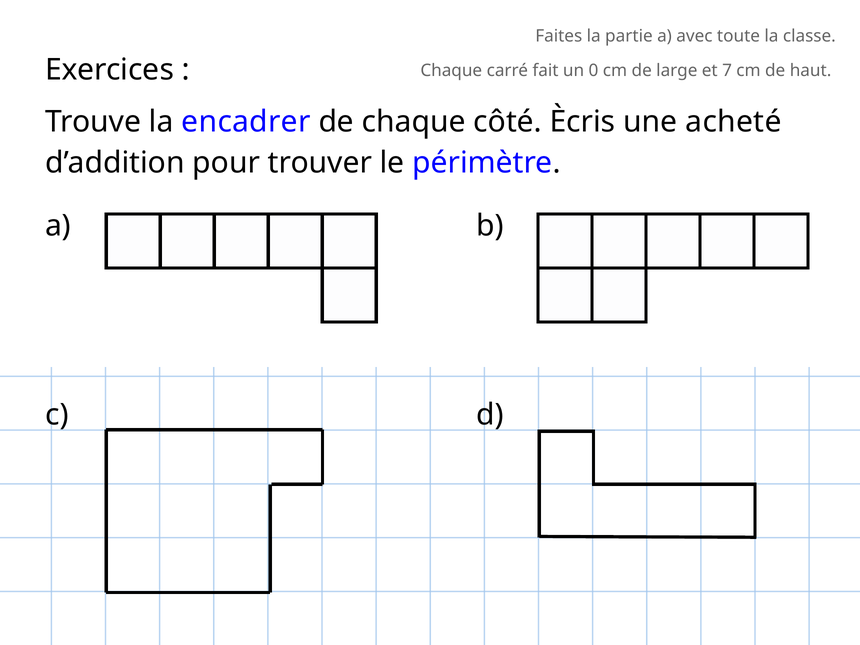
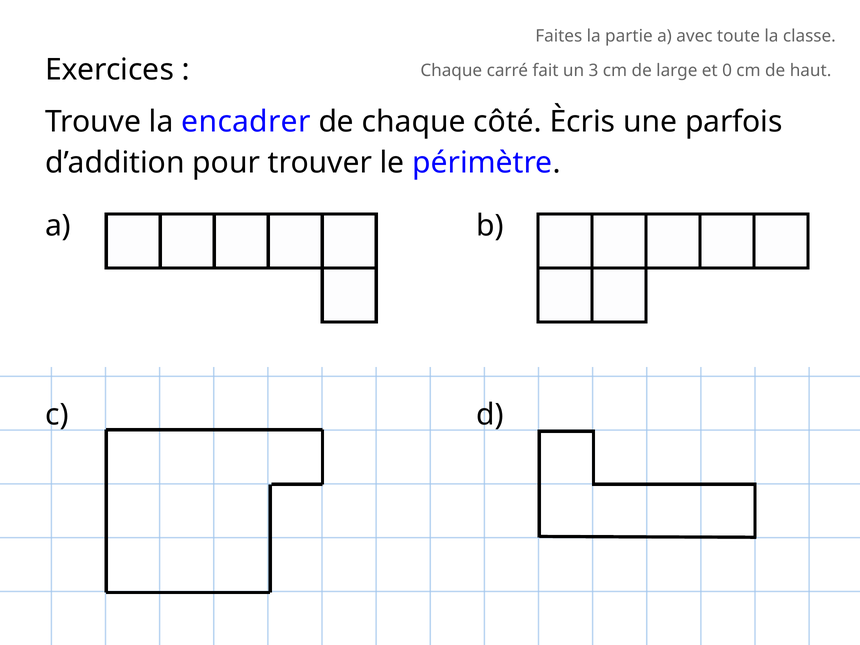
0: 0 -> 3 (594, 70)
7: 7 -> 0 (727, 70)
acheté: acheté -> parfois (734, 122)
